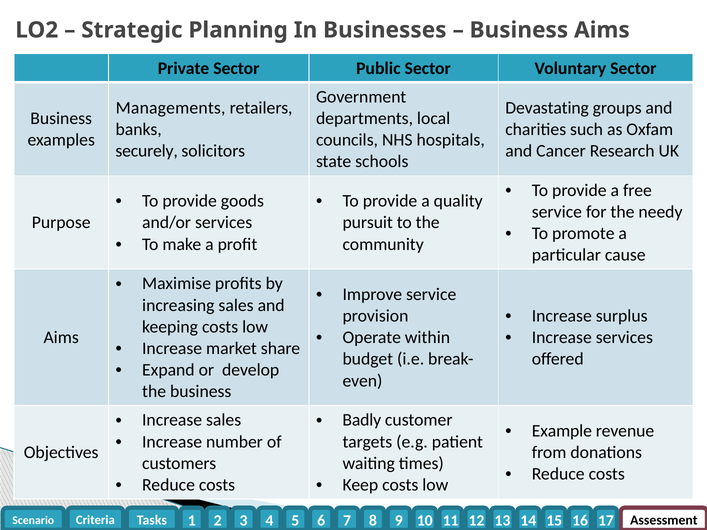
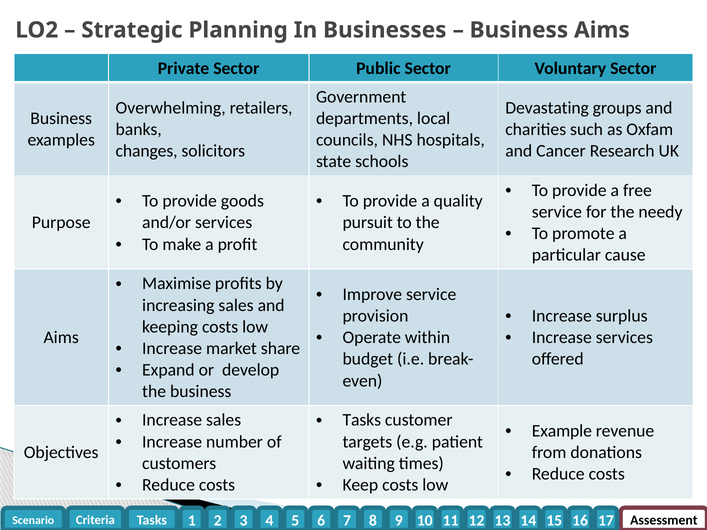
Managements: Managements -> Overwhelming (171, 108)
securely: securely -> changes (147, 151)
Badly: Badly -> Tasks (362, 420)
